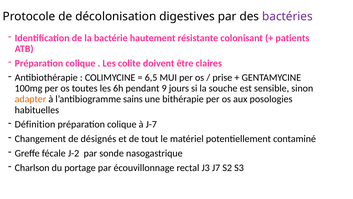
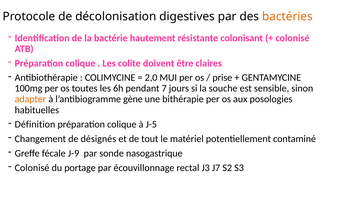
bactéries colour: purple -> orange (287, 17)
patients: patients -> colonisé (292, 38)
6,5: 6,5 -> 2,0 (151, 78)
9: 9 -> 7 (164, 88)
sains: sains -> gène (133, 99)
J-7: J-7 -> J-5 (151, 124)
J-2: J-2 -> J-9 (74, 153)
Charlson: Charlson -> Colonisé (32, 167)
